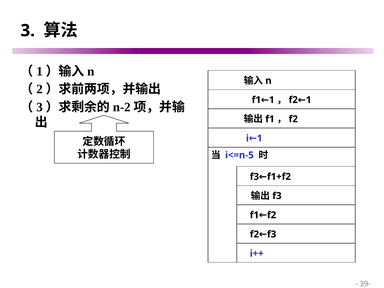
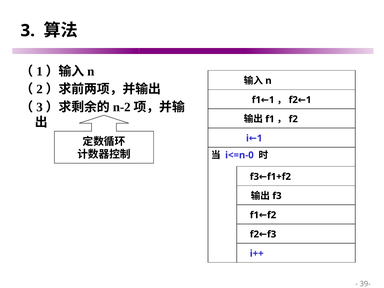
i<=n-5: i<=n-5 -> i<=n-0 (239, 155)
